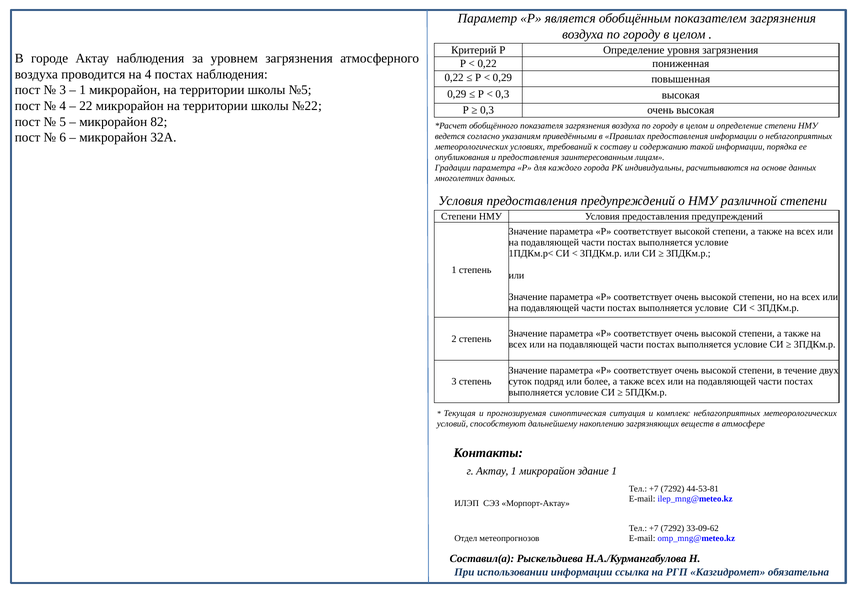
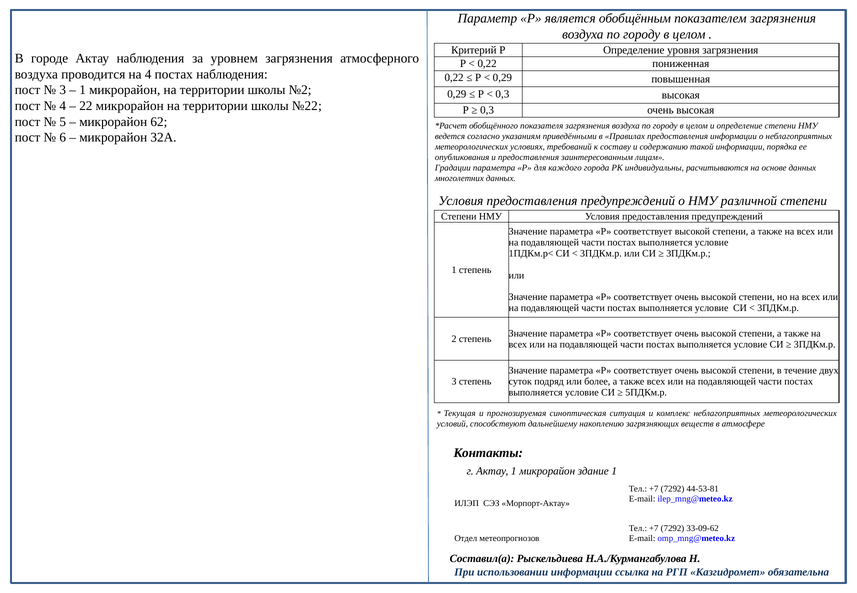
№5: №5 -> №2 (300, 90)
82: 82 -> 62 (159, 122)
